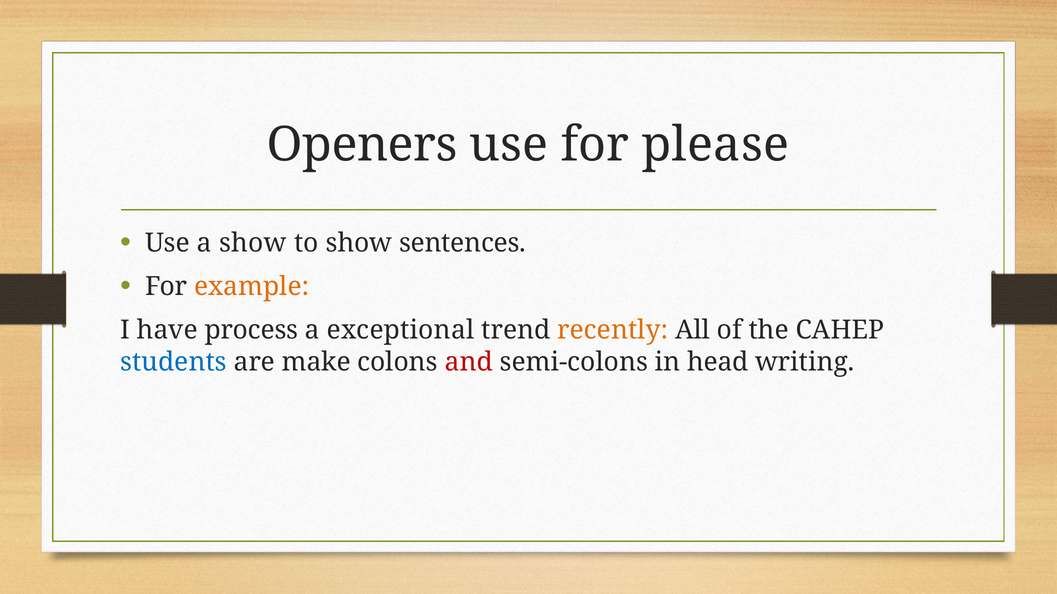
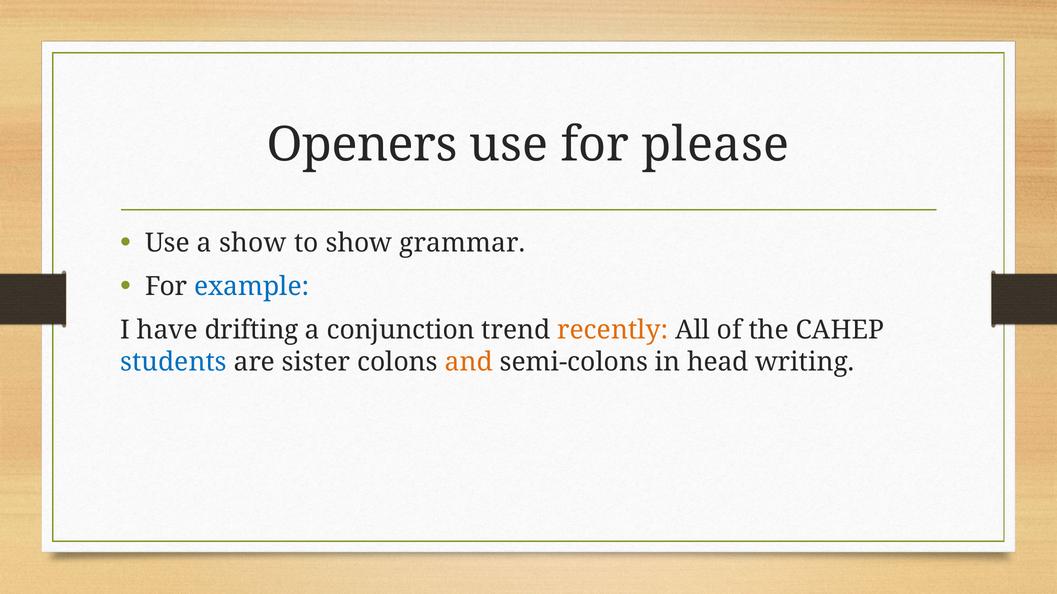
sentences: sentences -> grammar (462, 243)
example colour: orange -> blue (252, 287)
process: process -> drifting (252, 331)
exceptional: exceptional -> conjunction (401, 331)
make: make -> sister (316, 362)
and colour: red -> orange (469, 362)
